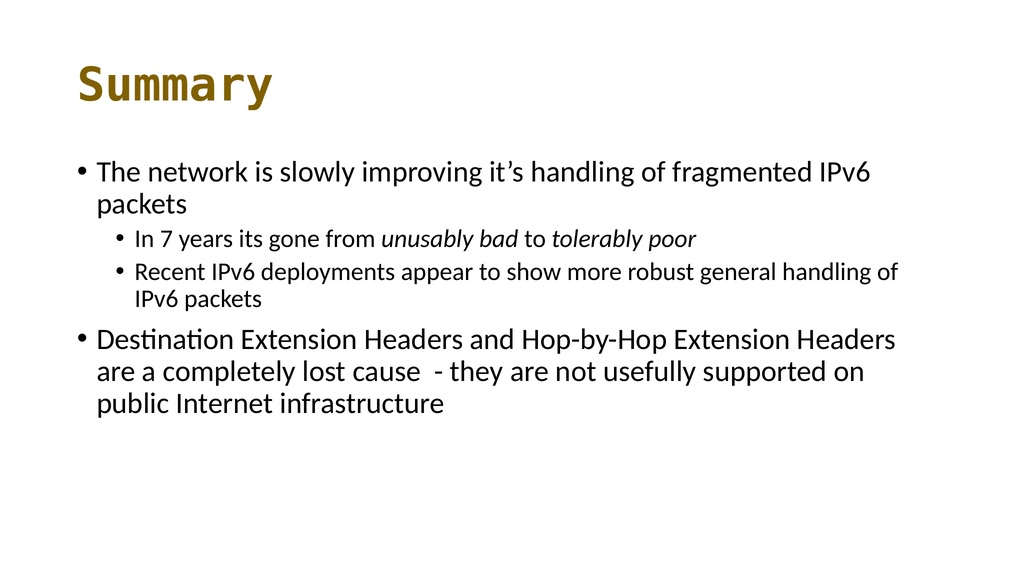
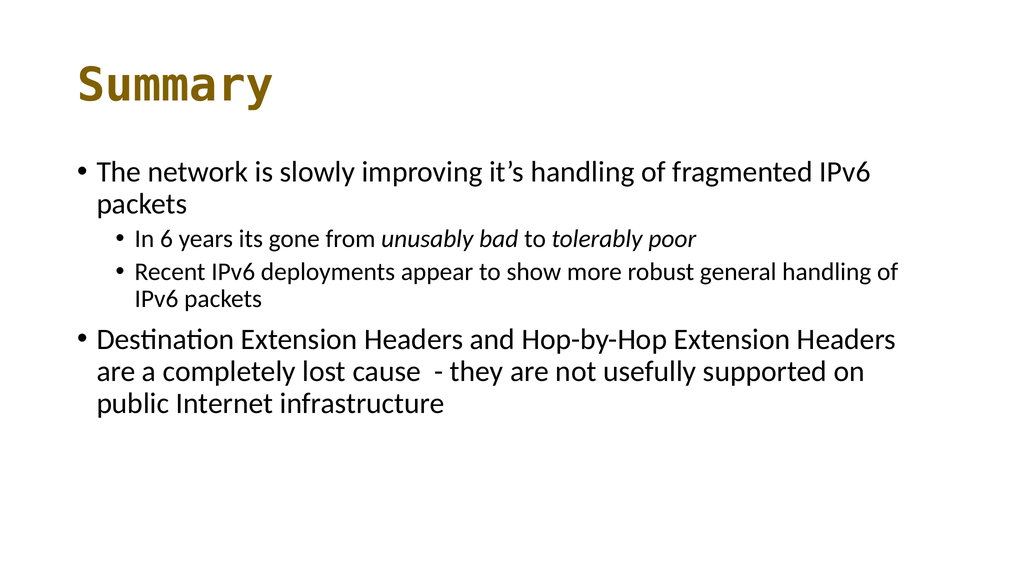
7: 7 -> 6 (166, 239)
